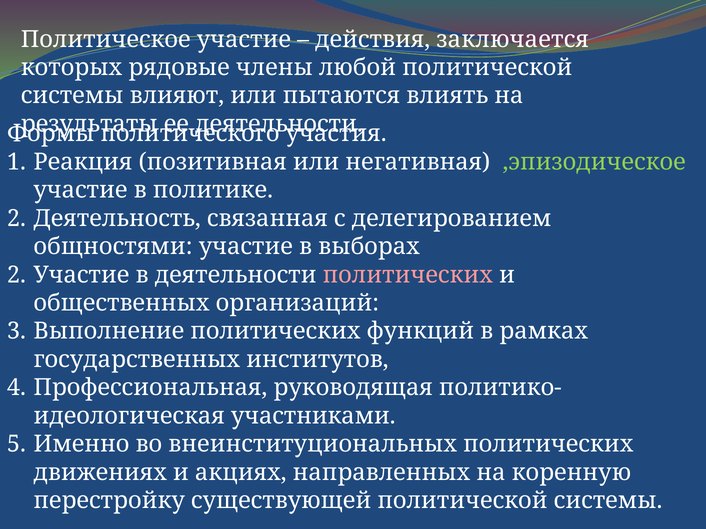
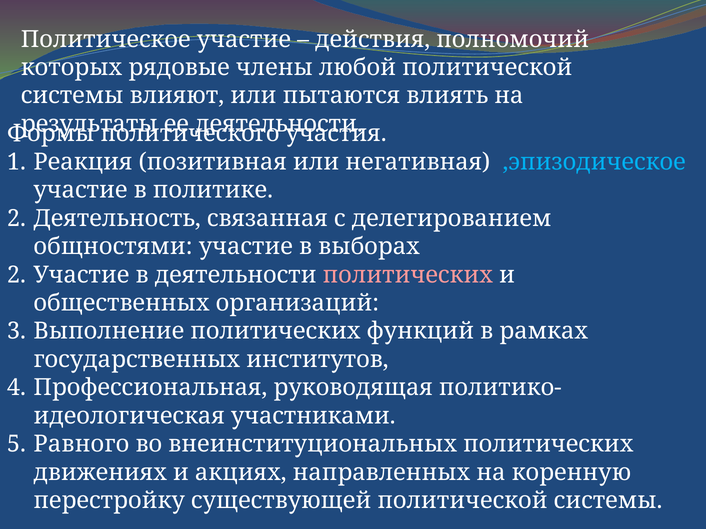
заключается: заключается -> полномочий (513, 39)
,эпизодическое colour: light green -> light blue (594, 162)
Именно: Именно -> Равного (81, 444)
